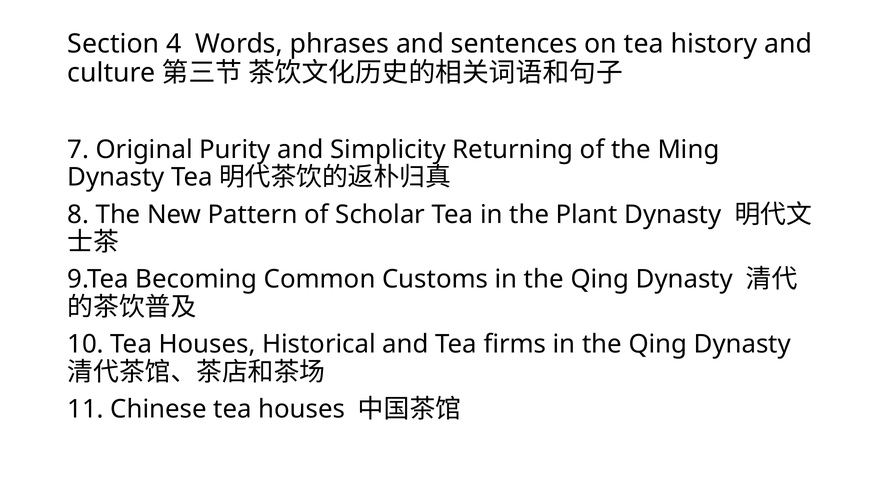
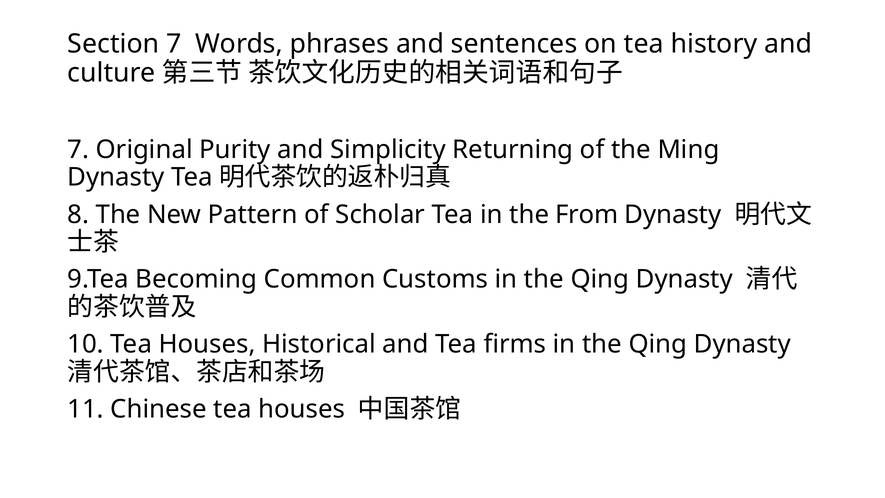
Section 4: 4 -> 7 (174, 44)
Plant: Plant -> From (587, 214)
